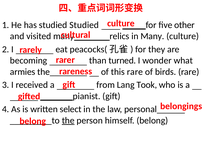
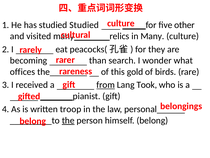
turned: turned -> search (122, 60)
armies: armies -> offices (23, 72)
this rare: rare -> gold (135, 72)
from underline: none -> present (106, 85)
select: select -> troop (71, 109)
